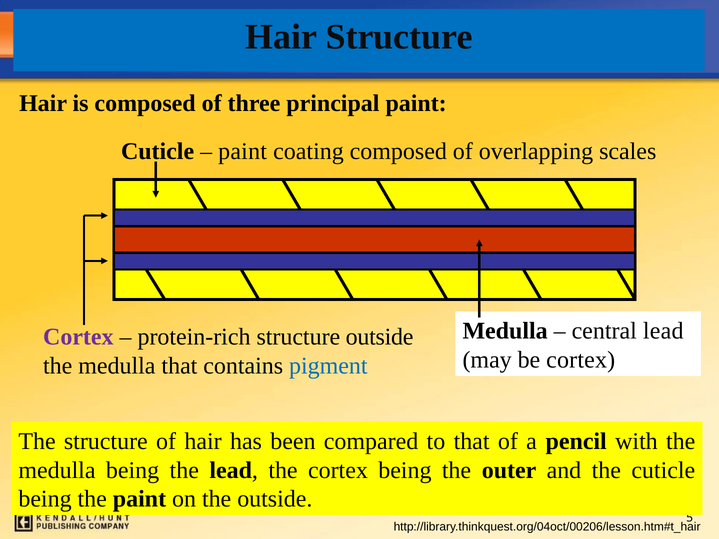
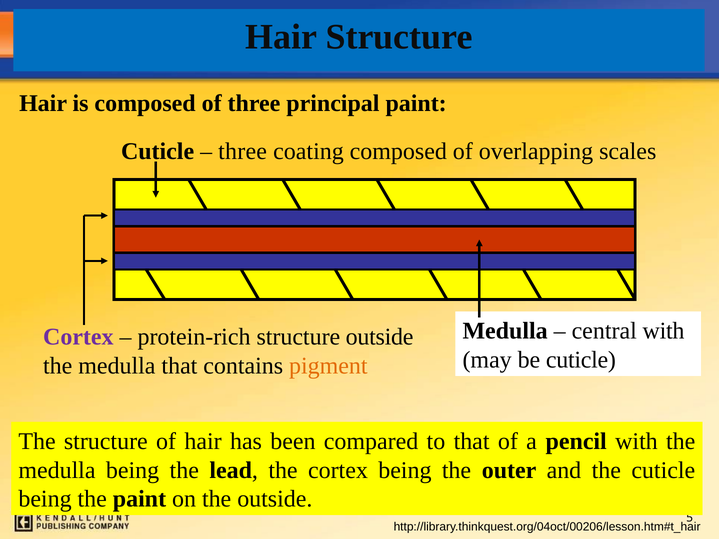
paint: paint -> three (243, 151)
central lead: lead -> with (664, 331)
be cortex: cortex -> cuticle (581, 360)
pigment colour: blue -> orange (328, 366)
